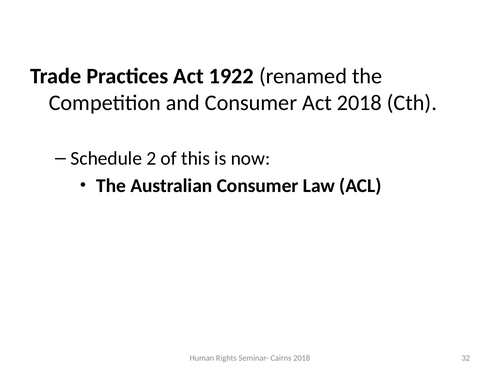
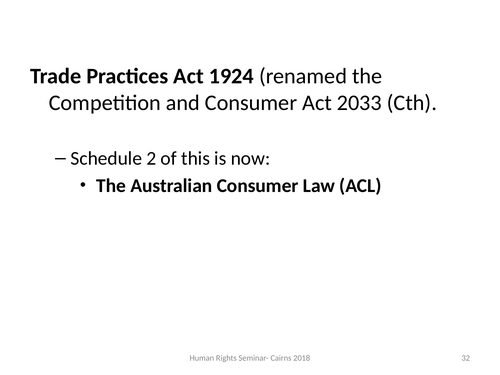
1922: 1922 -> 1924 (231, 76)
Act 2018: 2018 -> 2033 (359, 103)
